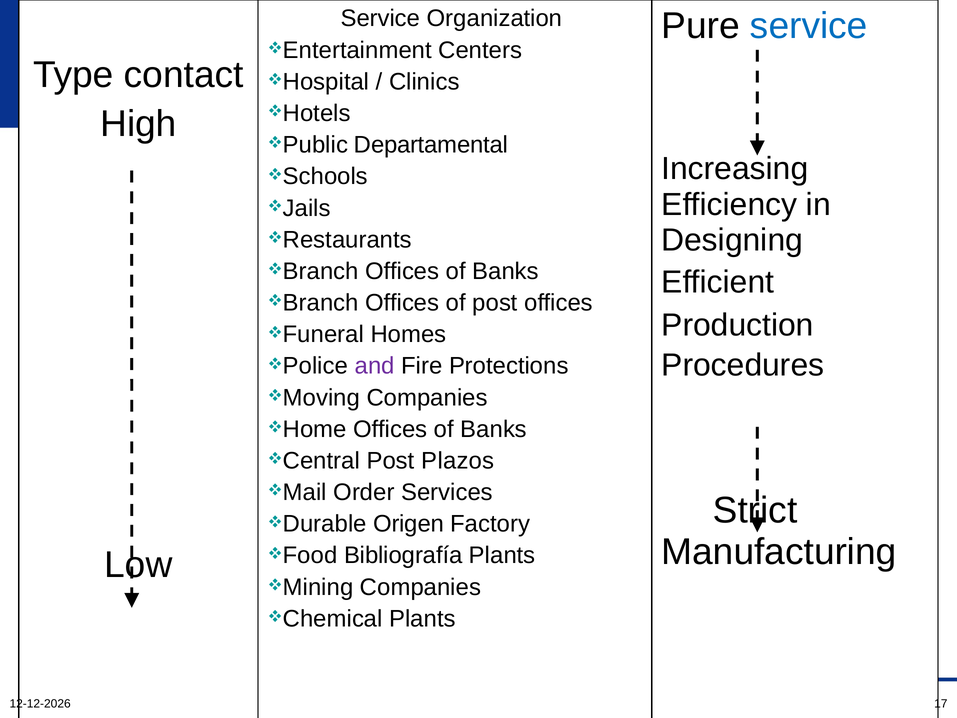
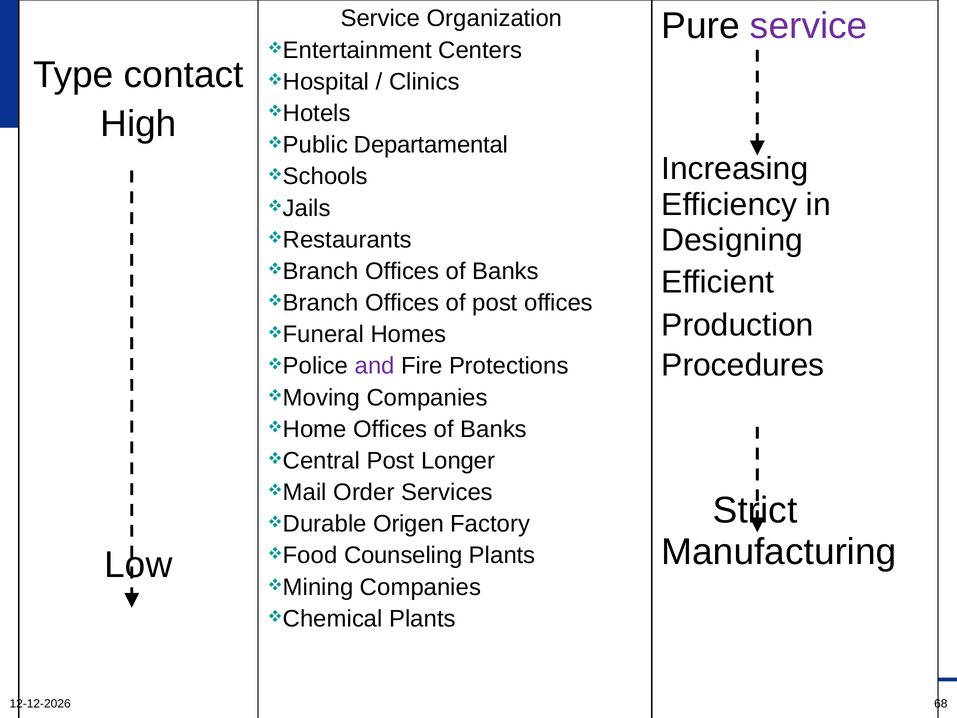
service colour: blue -> purple (809, 26)
Plazos: Plazos -> Longer (458, 461)
Bibliografía: Bibliografía -> Counseling (403, 555)
17: 17 -> 68 (941, 703)
